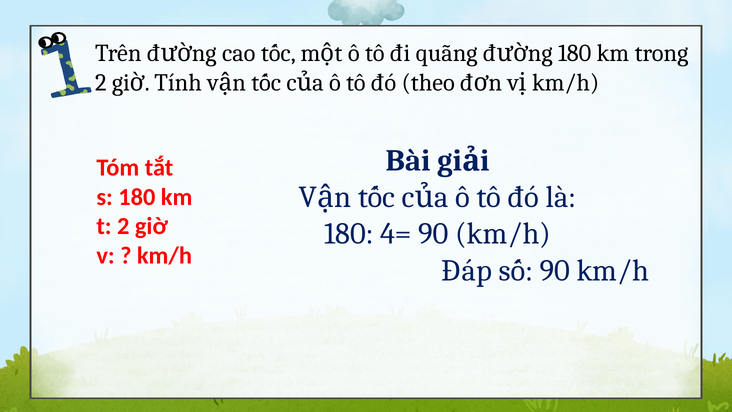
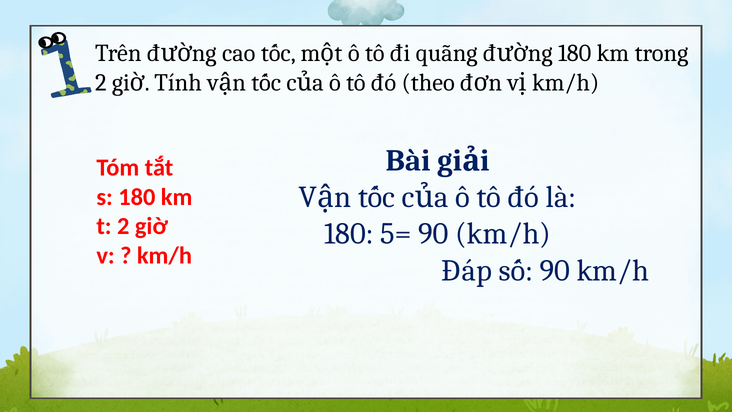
4=: 4= -> 5= (396, 234)
